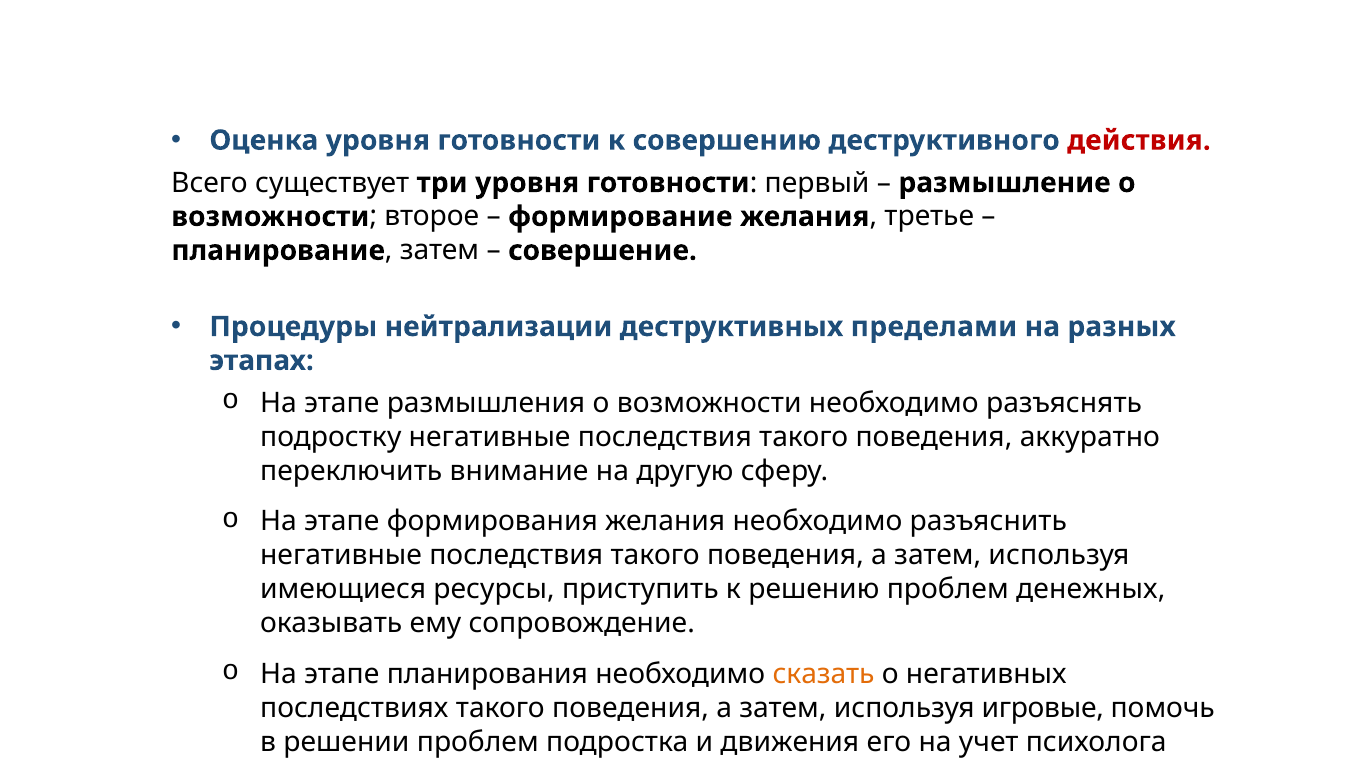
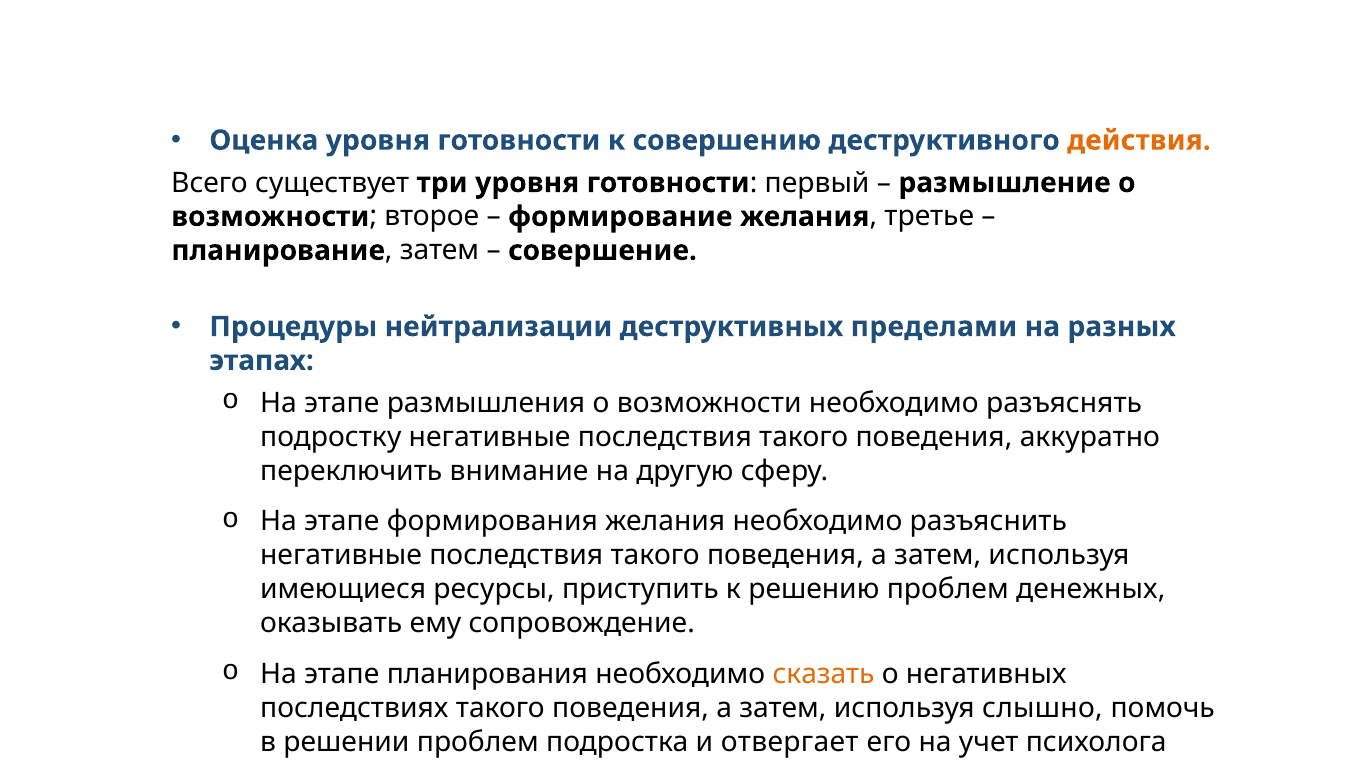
действия colour: red -> orange (1139, 140)
игровые: игровые -> слышно (1042, 708)
движения: движения -> отвергает (790, 742)
